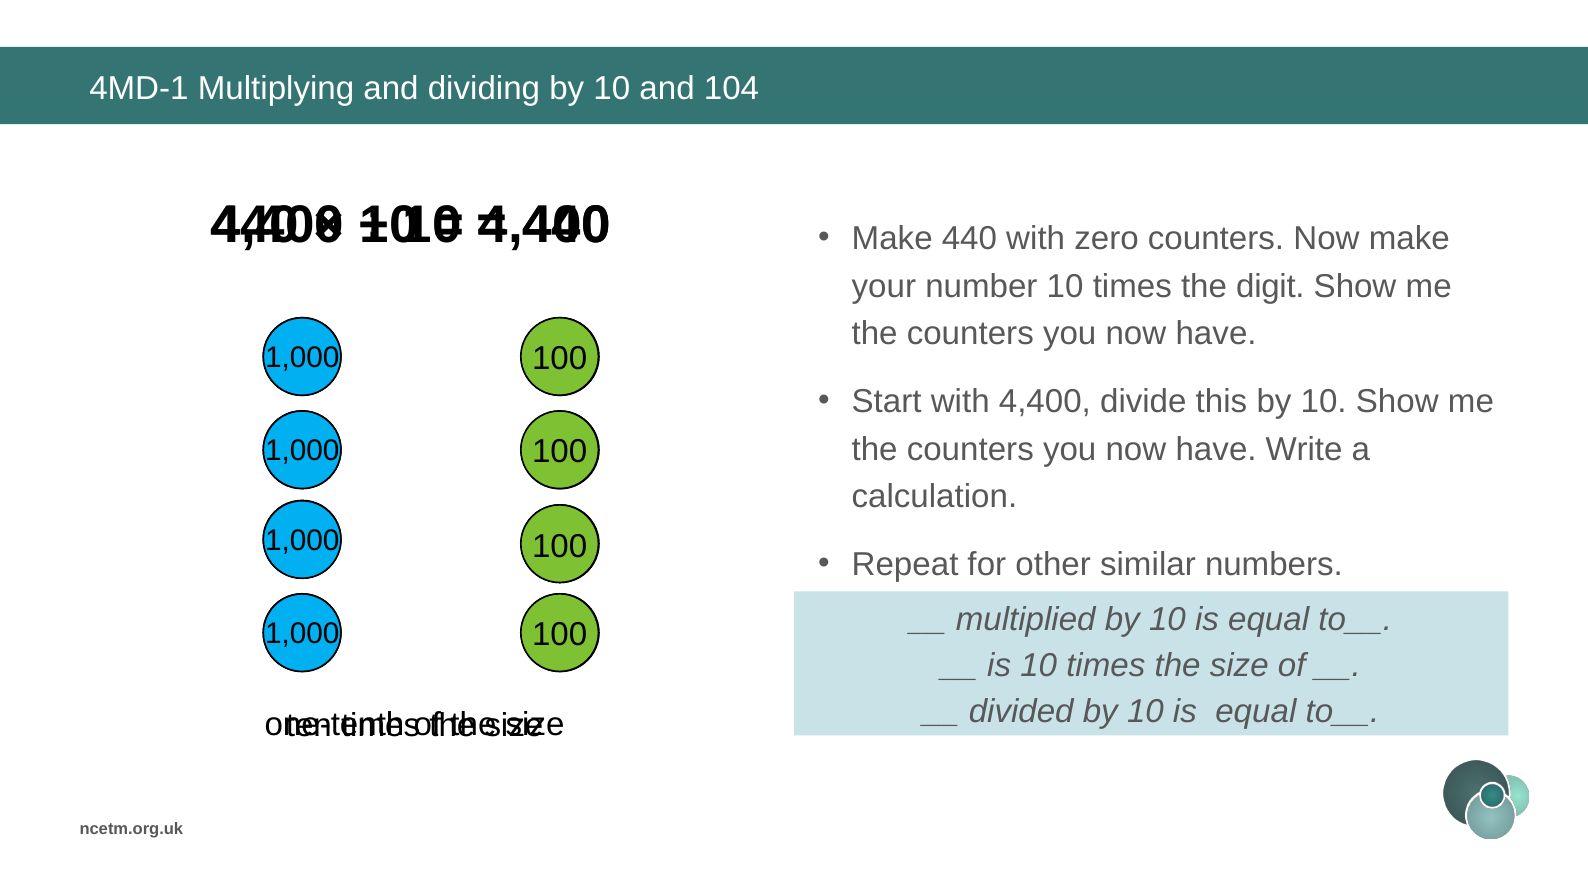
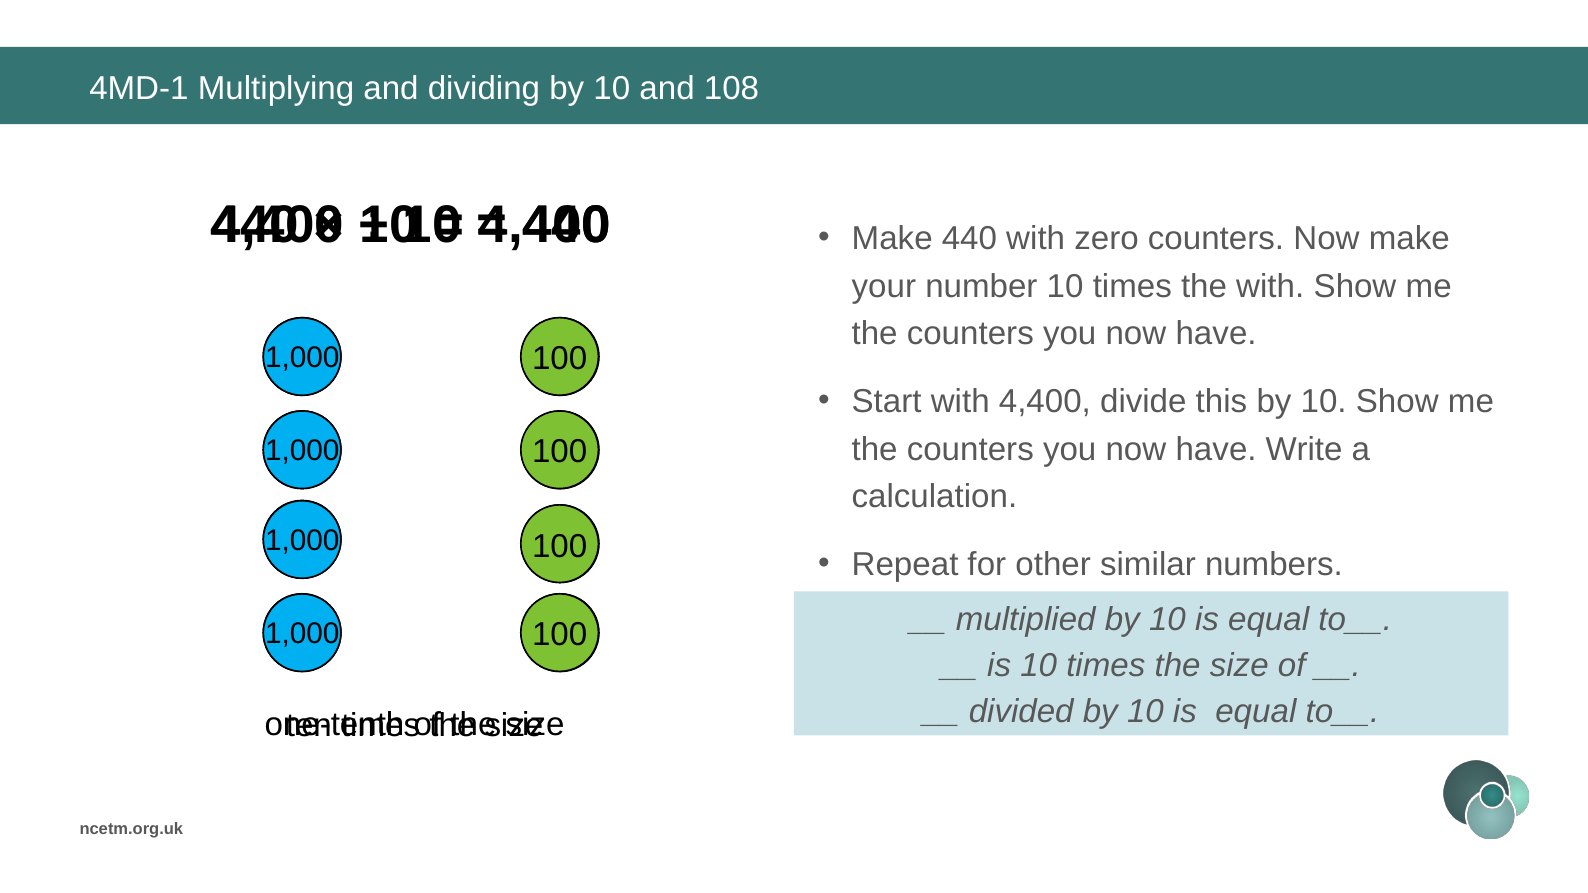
104: 104 -> 108 (731, 89)
the digit: digit -> with (1270, 286)
